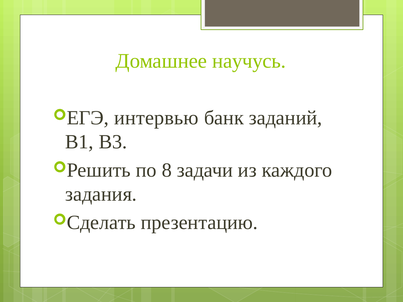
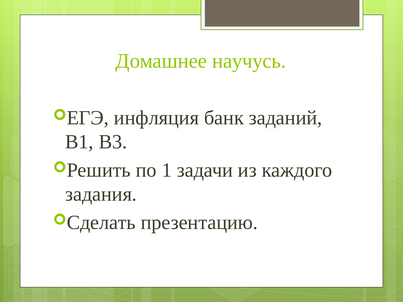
интервью: интервью -> инфляция (156, 118)
8: 8 -> 1 (167, 170)
